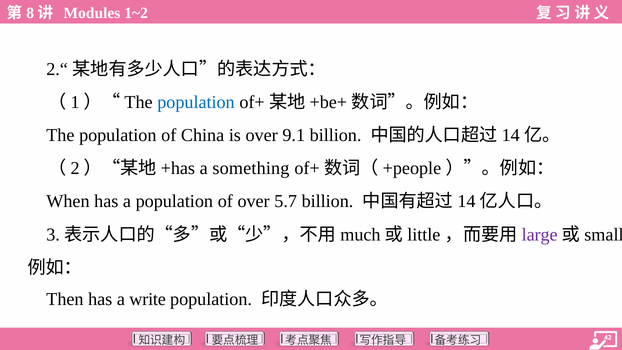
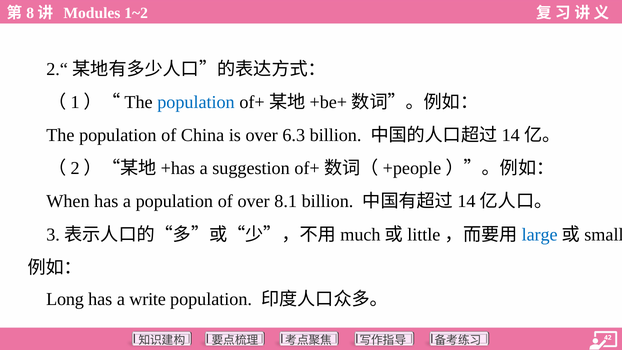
9.1: 9.1 -> 6.3 (294, 135)
something: something -> suggestion (251, 168)
5.7: 5.7 -> 8.1 (286, 201)
large colour: purple -> blue (540, 234)
Then: Then -> Long (65, 299)
